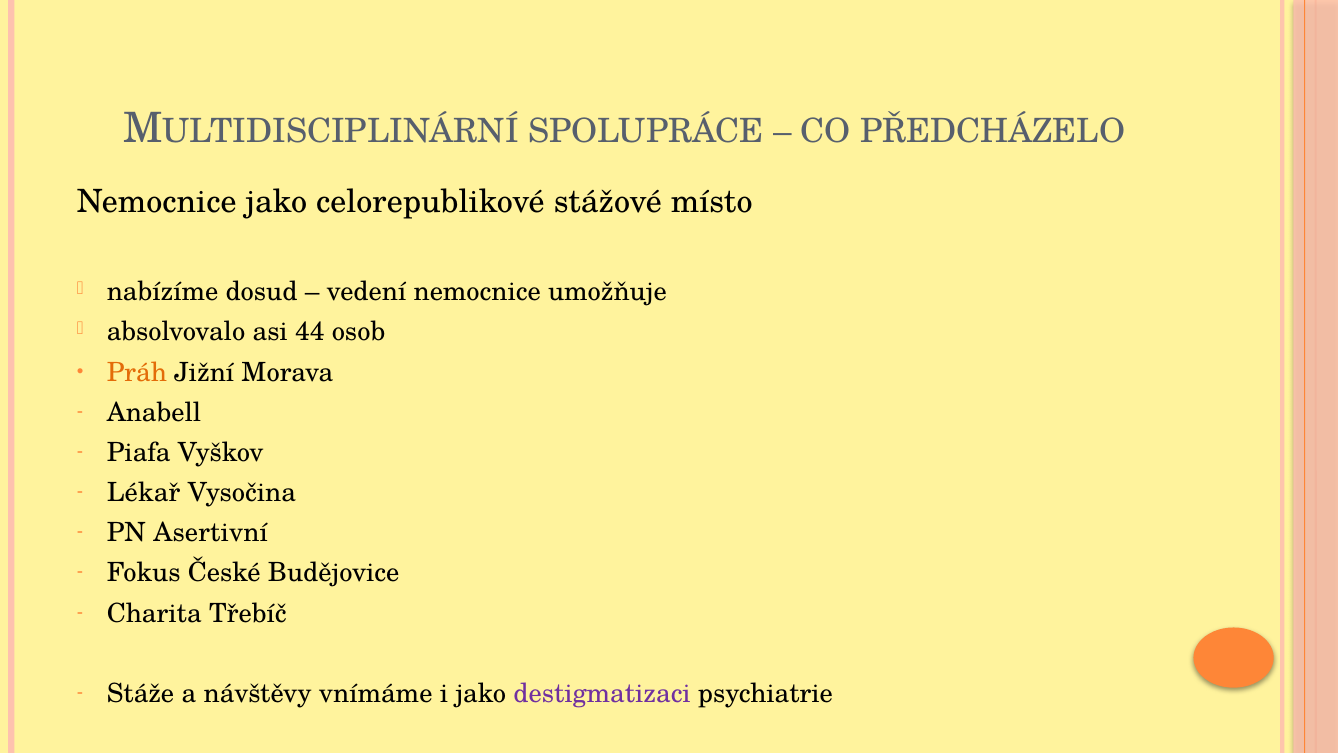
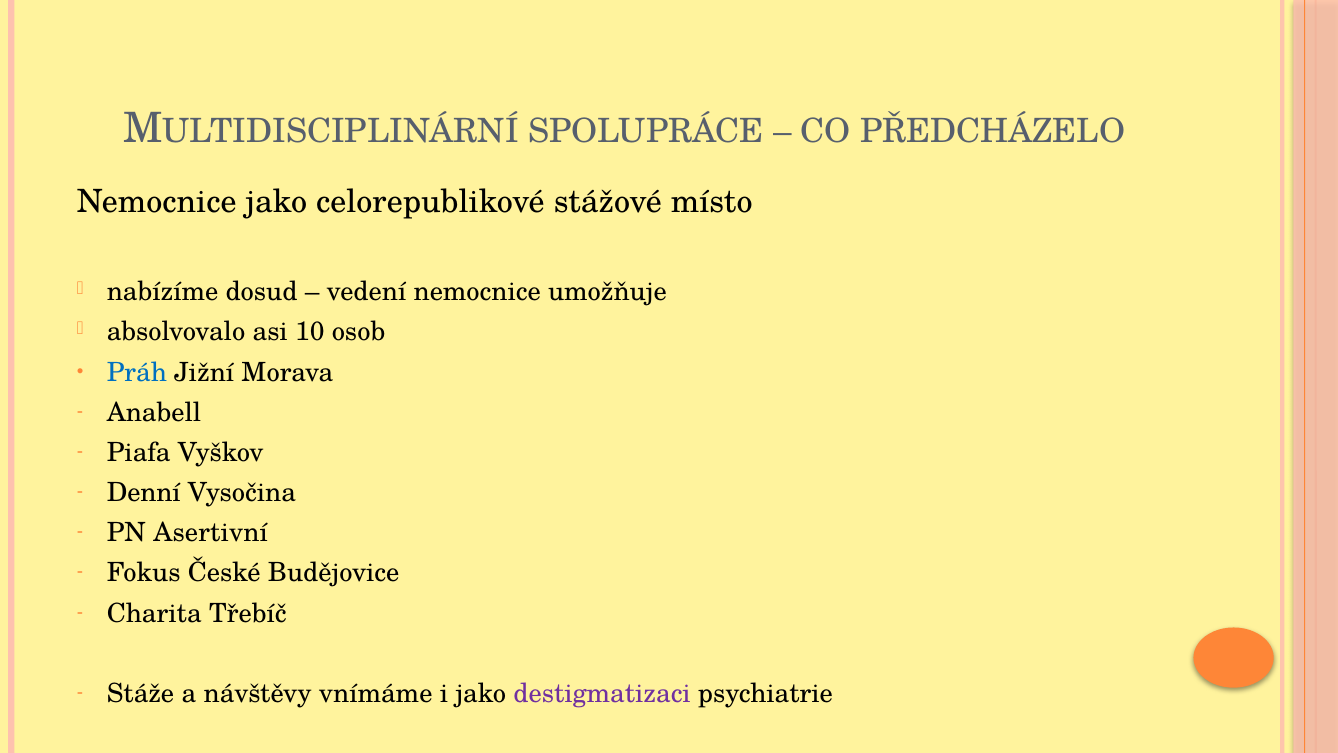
44: 44 -> 10 (310, 332)
Práh colour: orange -> blue (137, 372)
Lékař: Lékař -> Denní (144, 493)
